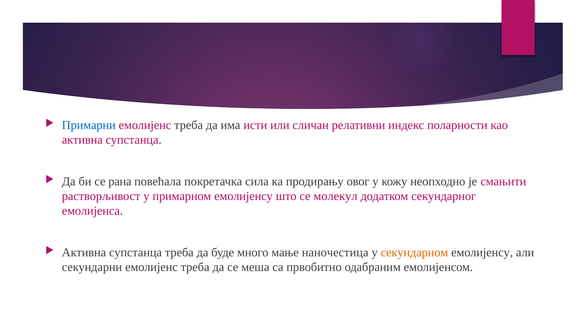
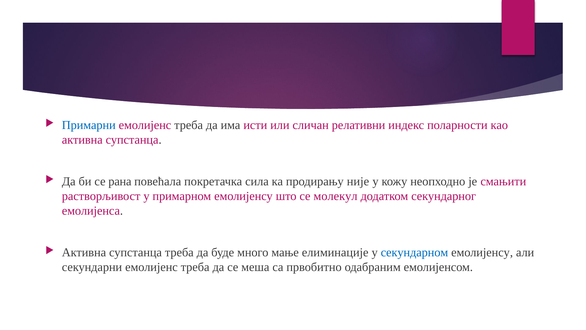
овог: овог -> није (358, 181)
наночестица: наночестица -> елиминације (335, 252)
секундарном colour: orange -> blue (414, 252)
